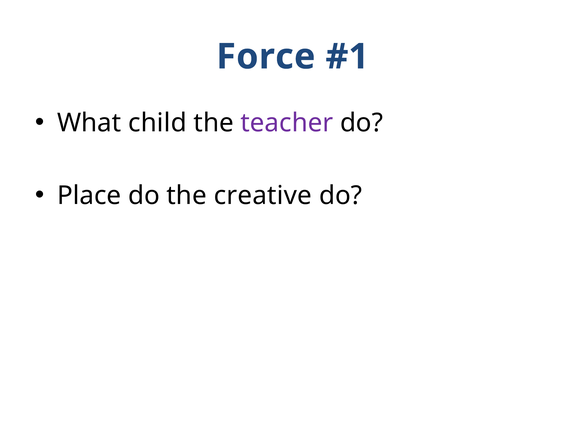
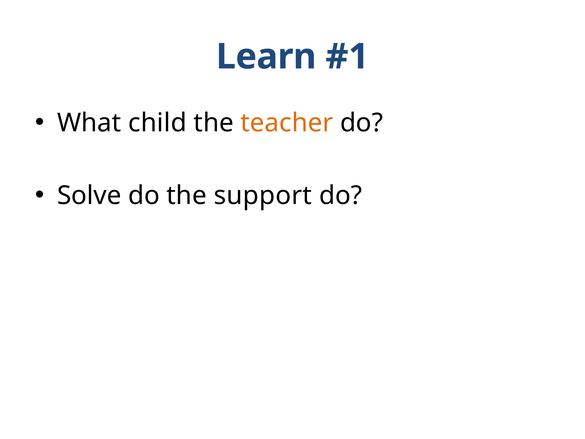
Force: Force -> Learn (266, 57)
teacher colour: purple -> orange (287, 123)
Place: Place -> Solve (89, 196)
creative: creative -> support (263, 196)
